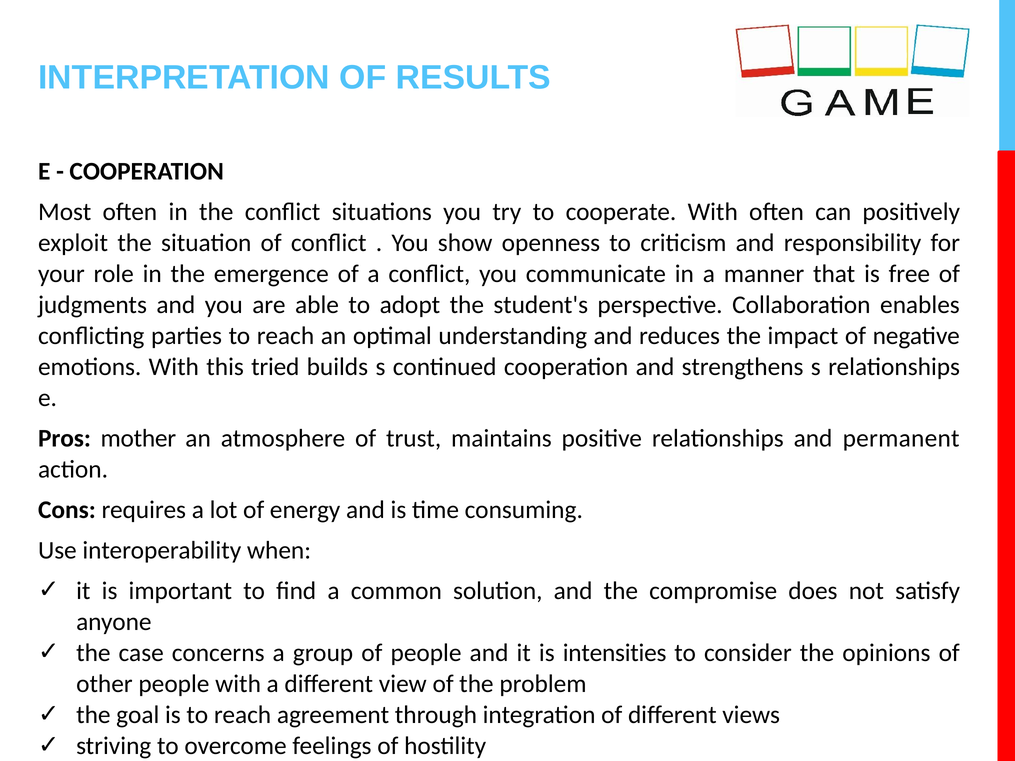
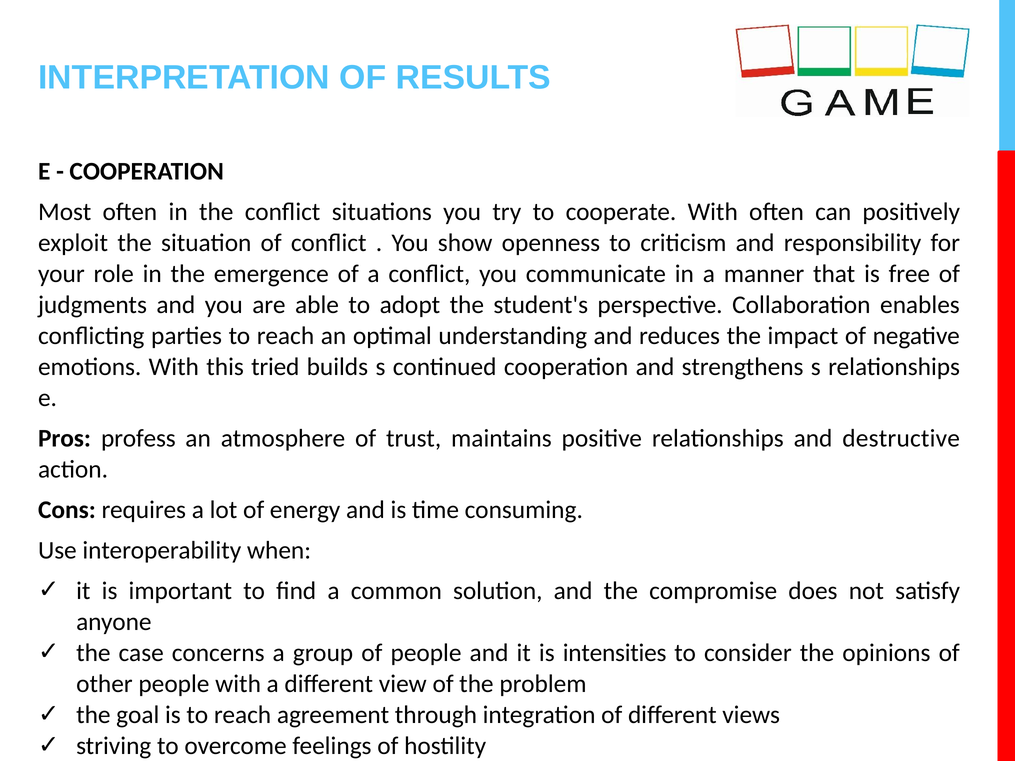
mother: mother -> profess (138, 439)
permanent: permanent -> destructive (901, 439)
